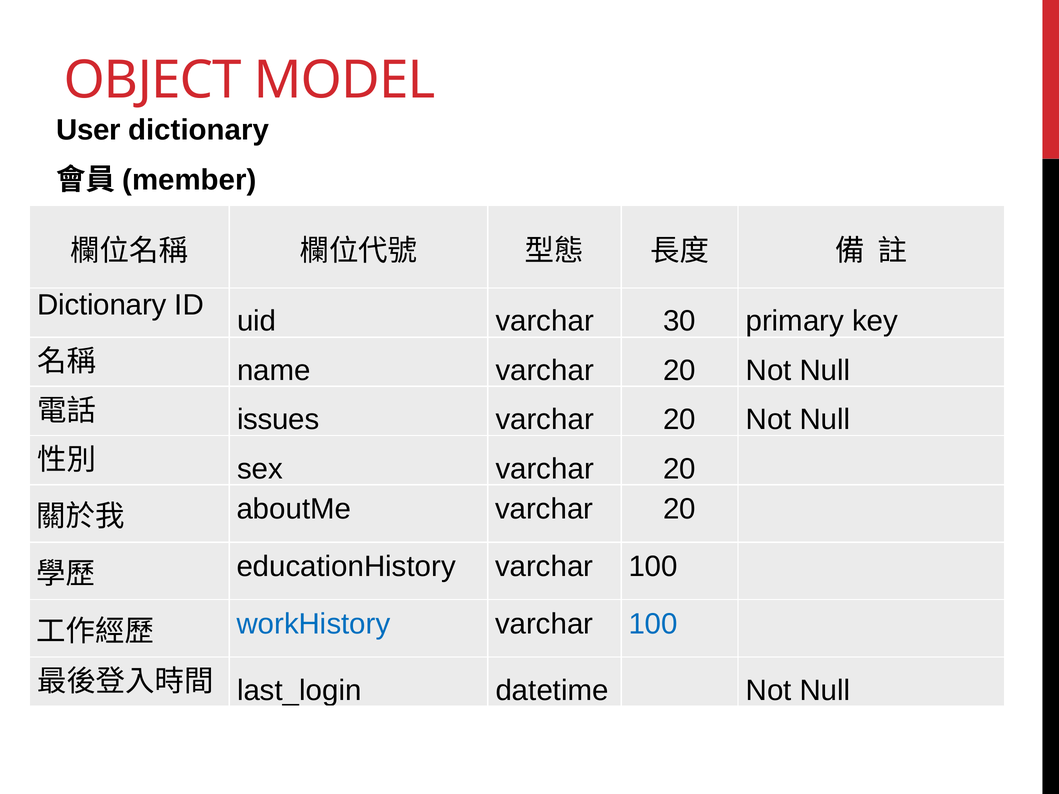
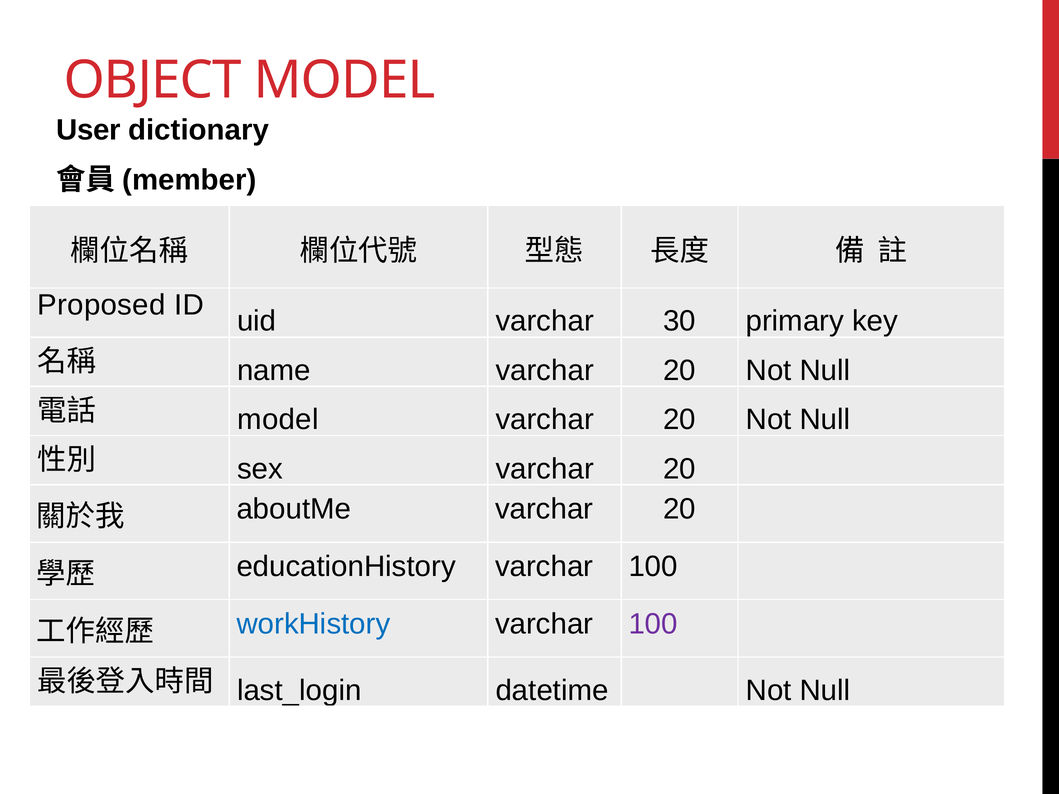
Dictionary: Dictionary -> Proposed (101, 305)
issues: issues -> model (278, 420)
100 colour: blue -> purple (653, 624)
